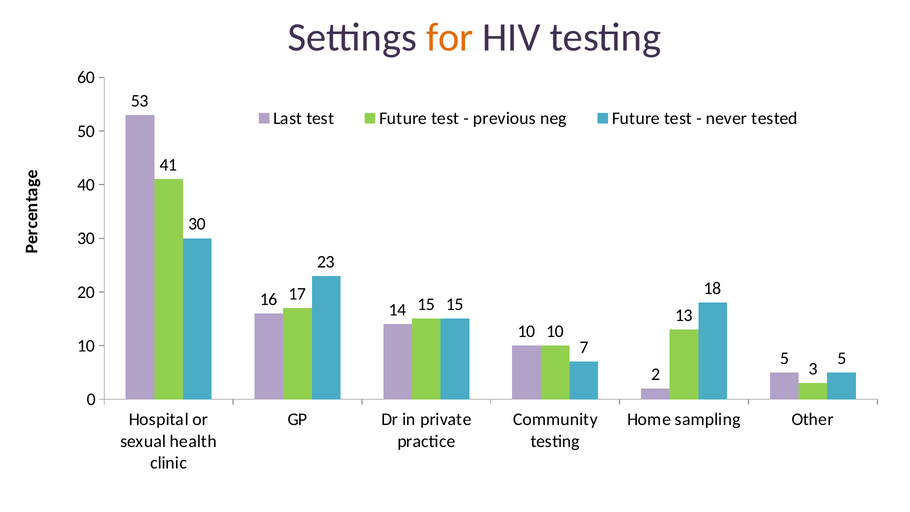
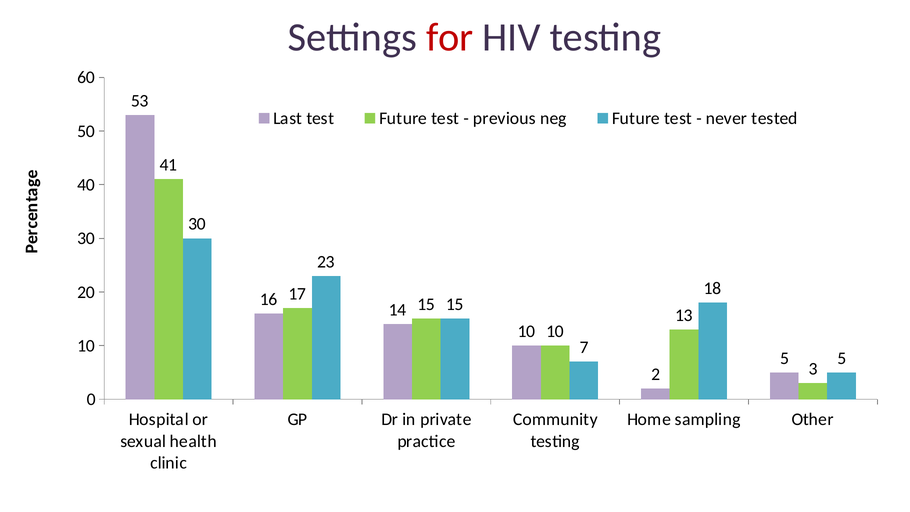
for colour: orange -> red (450, 38)
